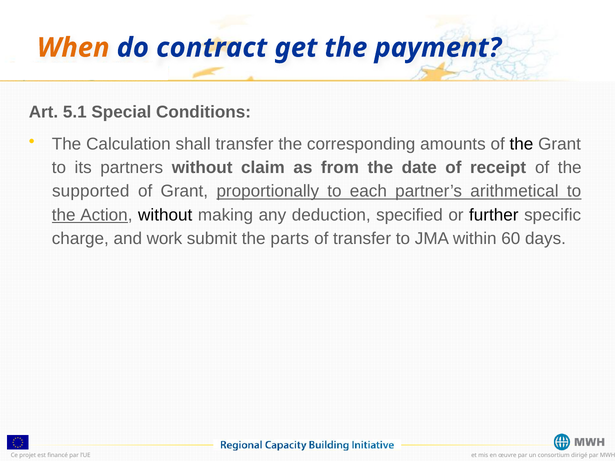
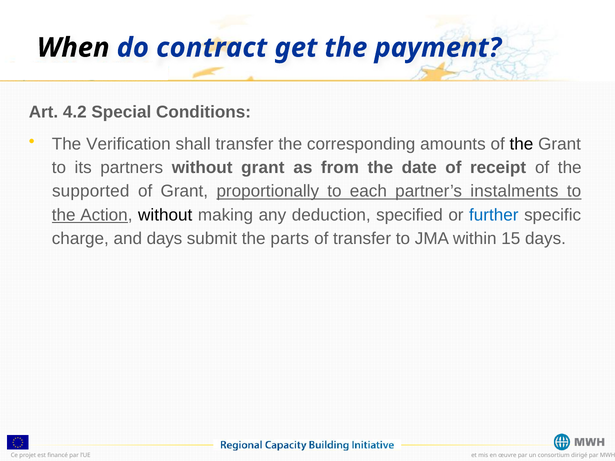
When colour: orange -> black (73, 48)
5.1: 5.1 -> 4.2 (75, 112)
Calculation: Calculation -> Verification (128, 144)
without claim: claim -> grant (263, 168)
arithmetical: arithmetical -> instalments (514, 191)
further colour: black -> blue (494, 215)
and work: work -> days (164, 239)
60: 60 -> 15 (511, 239)
